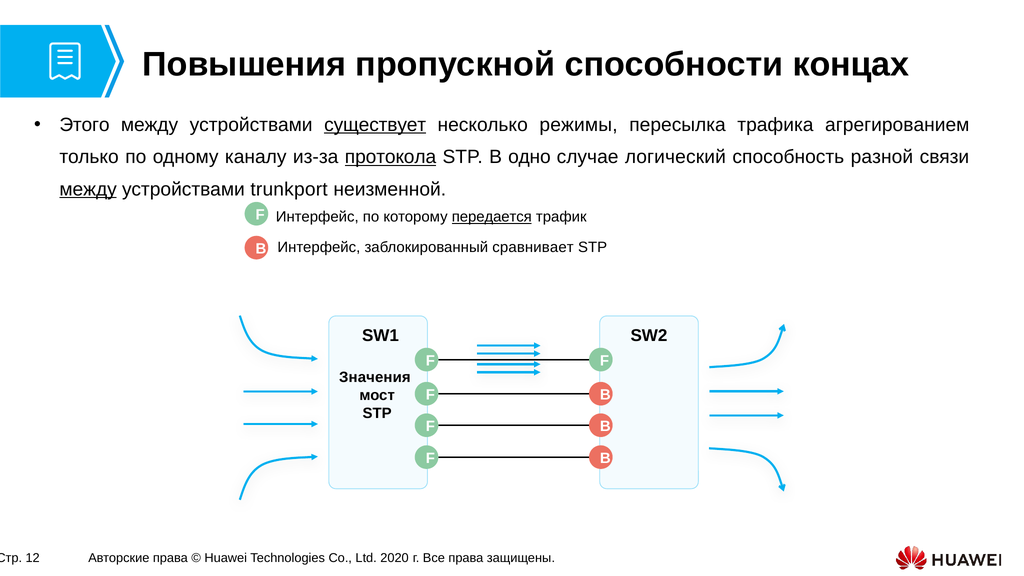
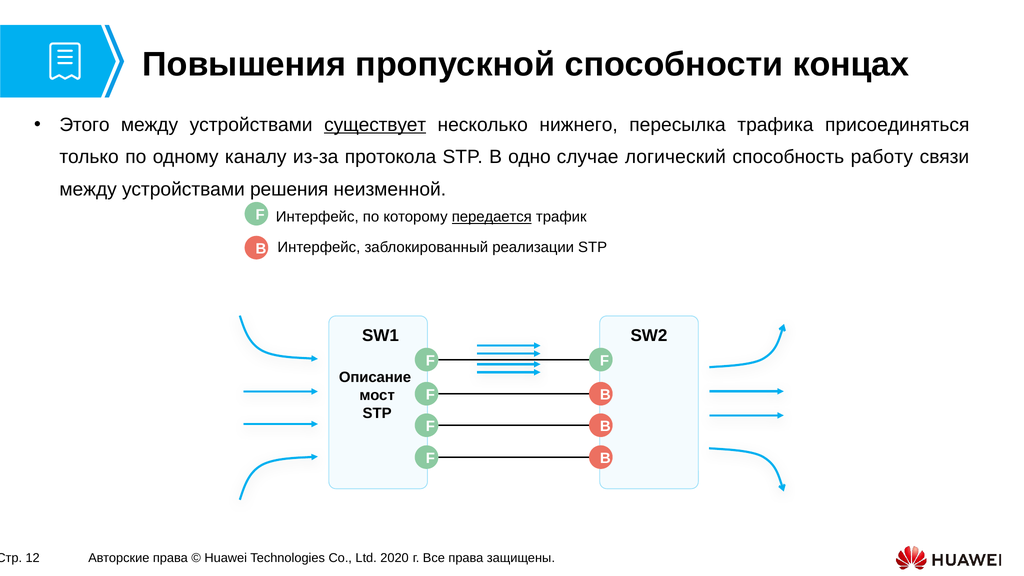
режимы: режимы -> нижнего (579, 125)
агрегированием: агрегированием -> присоединяться (897, 125)
протокола underline: present -> none (391, 157)
разной: разной -> работу (882, 157)
между underline: present -> none (88, 189)
trunkport: trunkport -> решения (289, 189)
сравнивает: сравнивает -> реализации (533, 247)
Значения: Значения -> Описание (375, 377)
